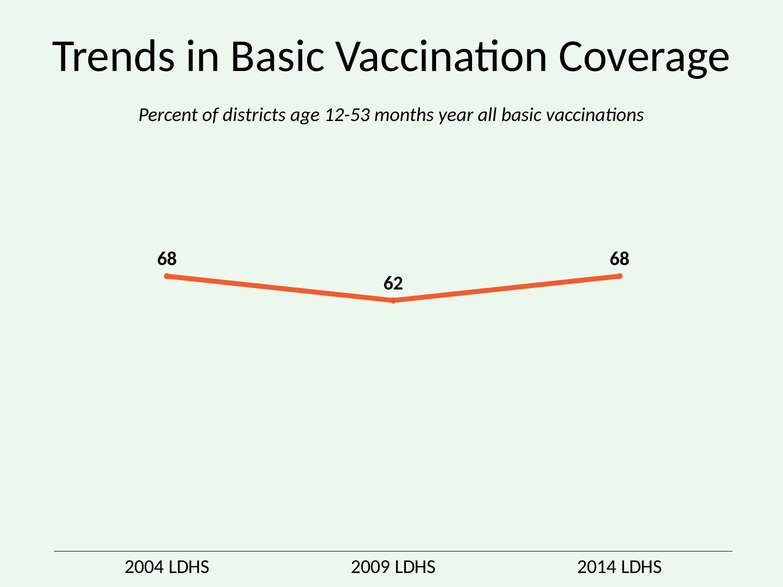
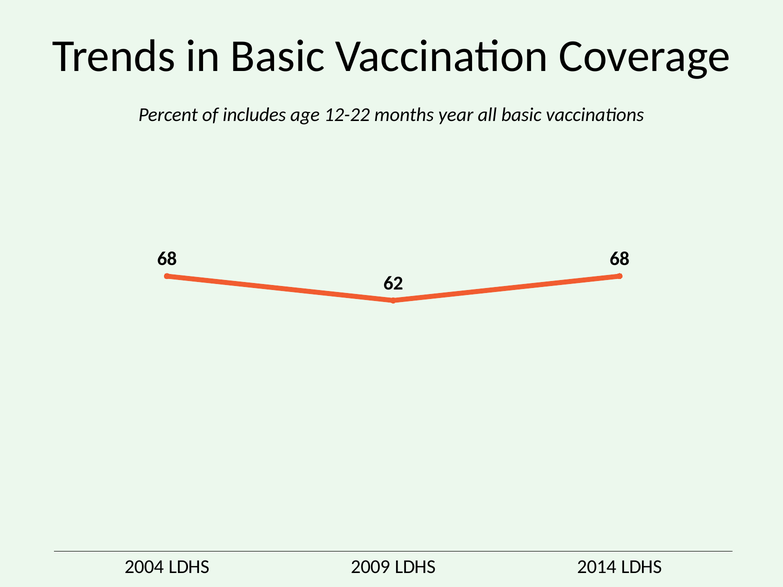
districts: districts -> includes (254, 115)
12-53: 12-53 -> 12-22 (347, 115)
